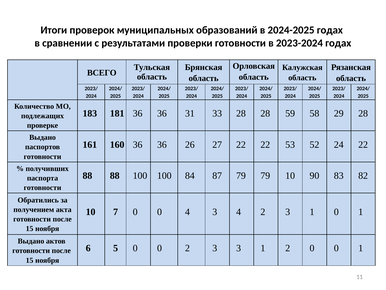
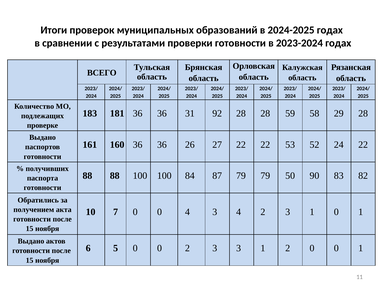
33: 33 -> 92 (217, 113)
79 10: 10 -> 50 (290, 175)
